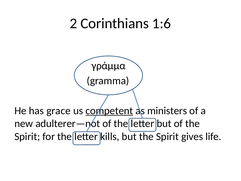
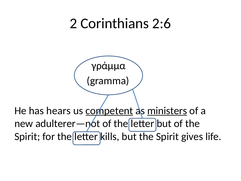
1:6: 1:6 -> 2:6 (162, 23)
grace: grace -> hears (59, 111)
ministers underline: none -> present (167, 111)
